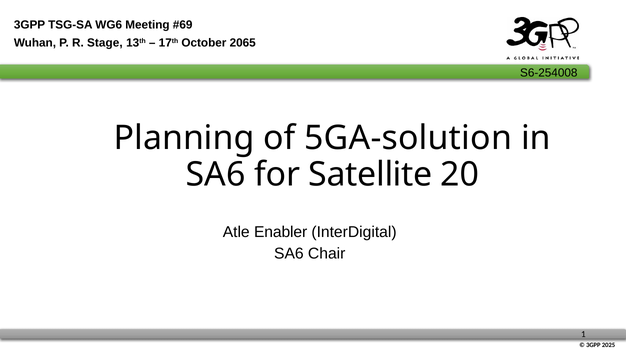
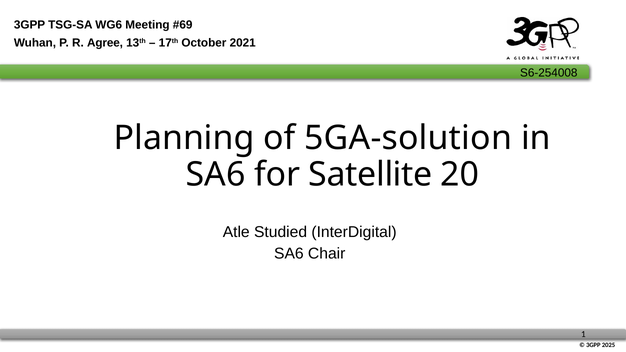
Stage: Stage -> Agree (105, 43)
2065: 2065 -> 2021 (243, 43)
Enabler: Enabler -> Studied (281, 232)
